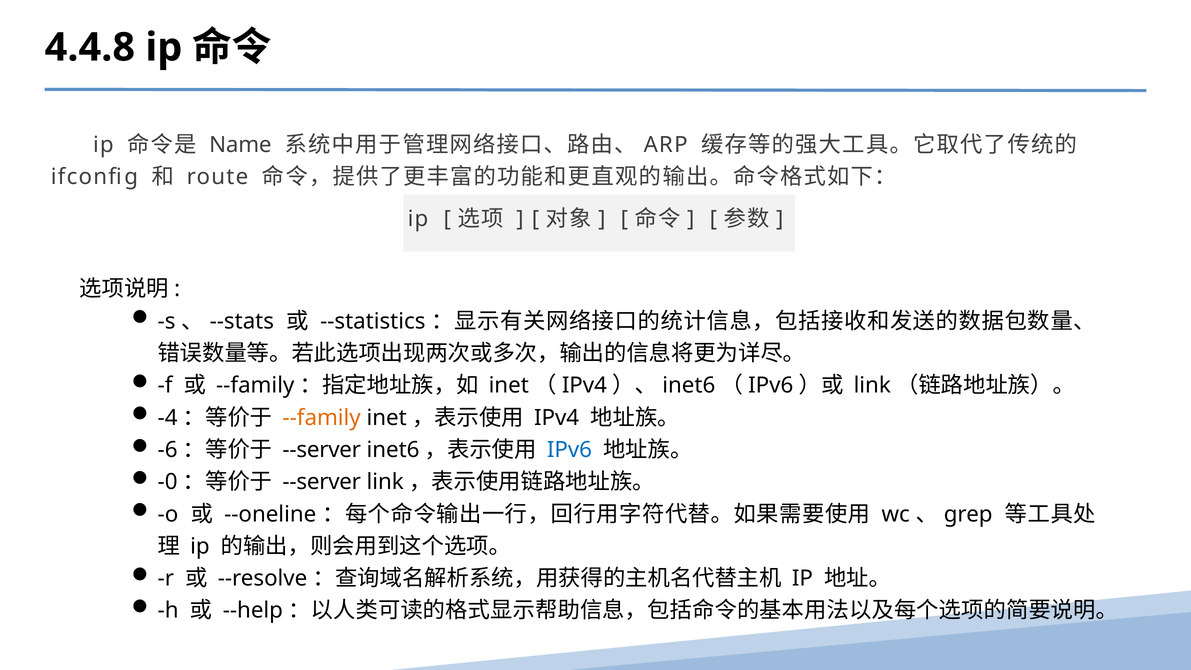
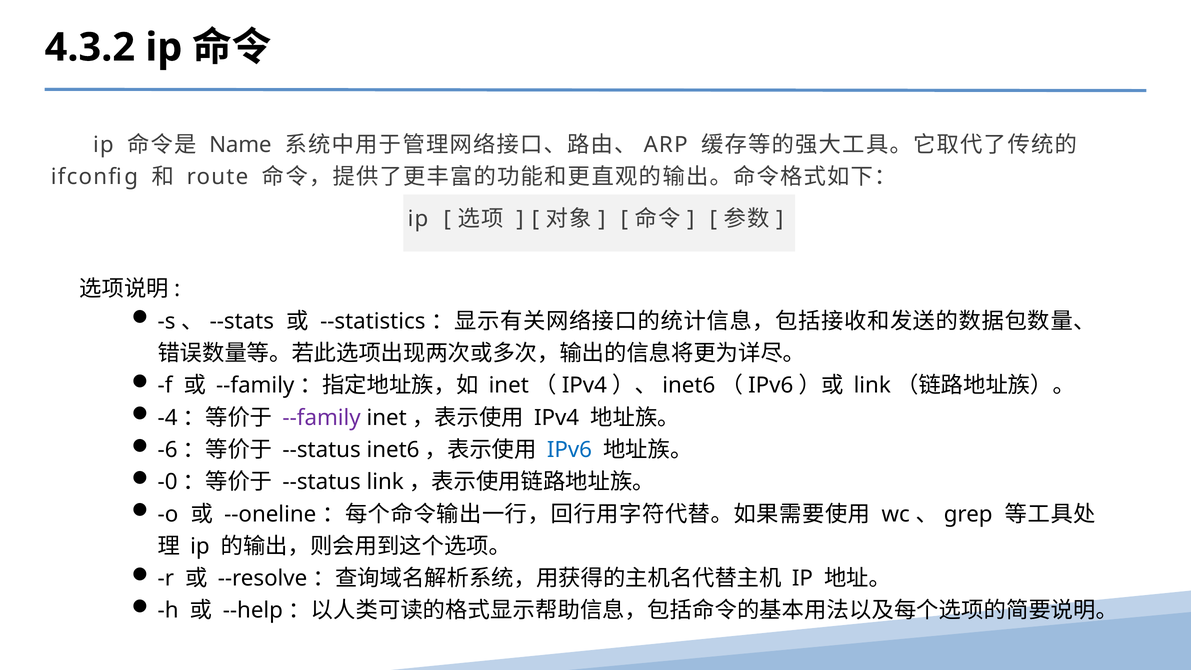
4.4.8: 4.4.8 -> 4.3.2 (90, 47)
--family colour: orange -> purple (322, 418)
--server: --server -> --status (322, 450)
--server: --server -> --status (322, 482)
